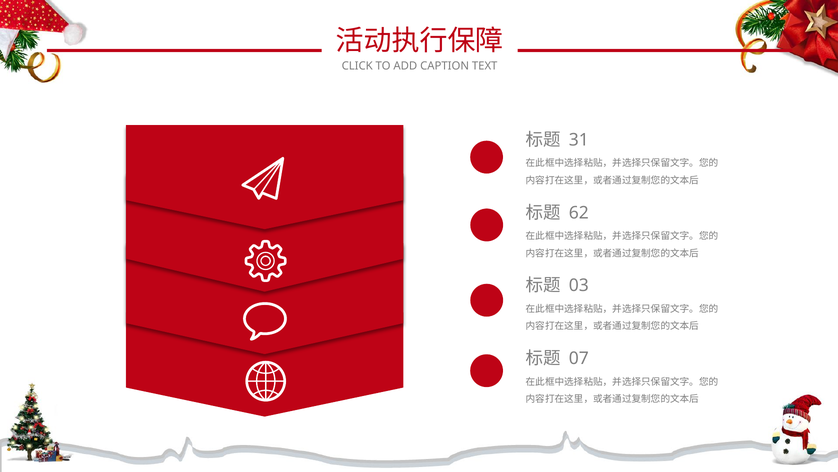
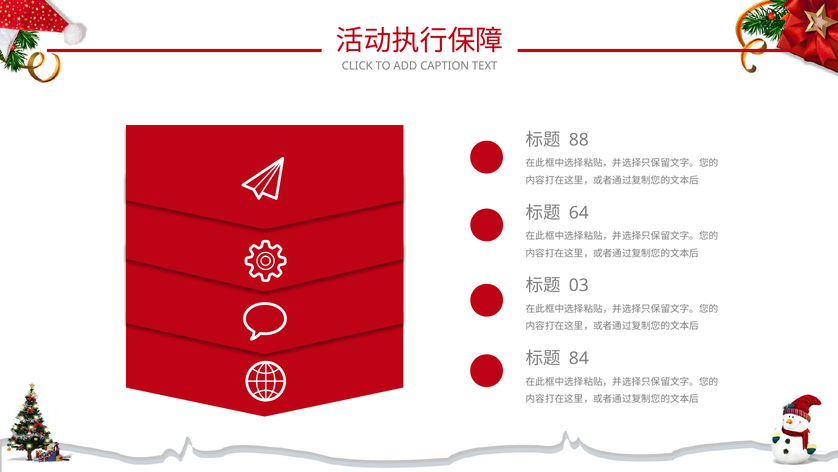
31: 31 -> 88 (579, 140)
62: 62 -> 64 (579, 213)
07: 07 -> 84 (579, 358)
